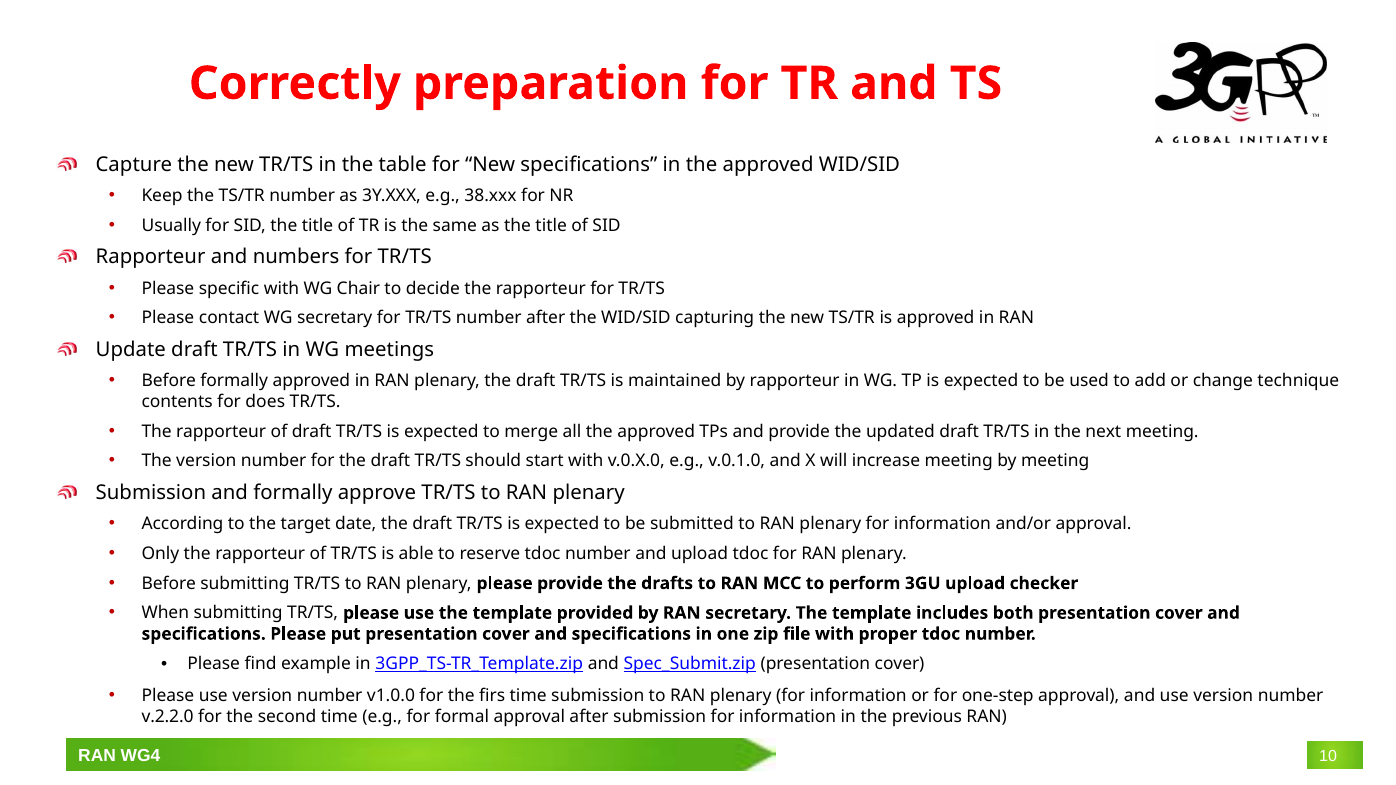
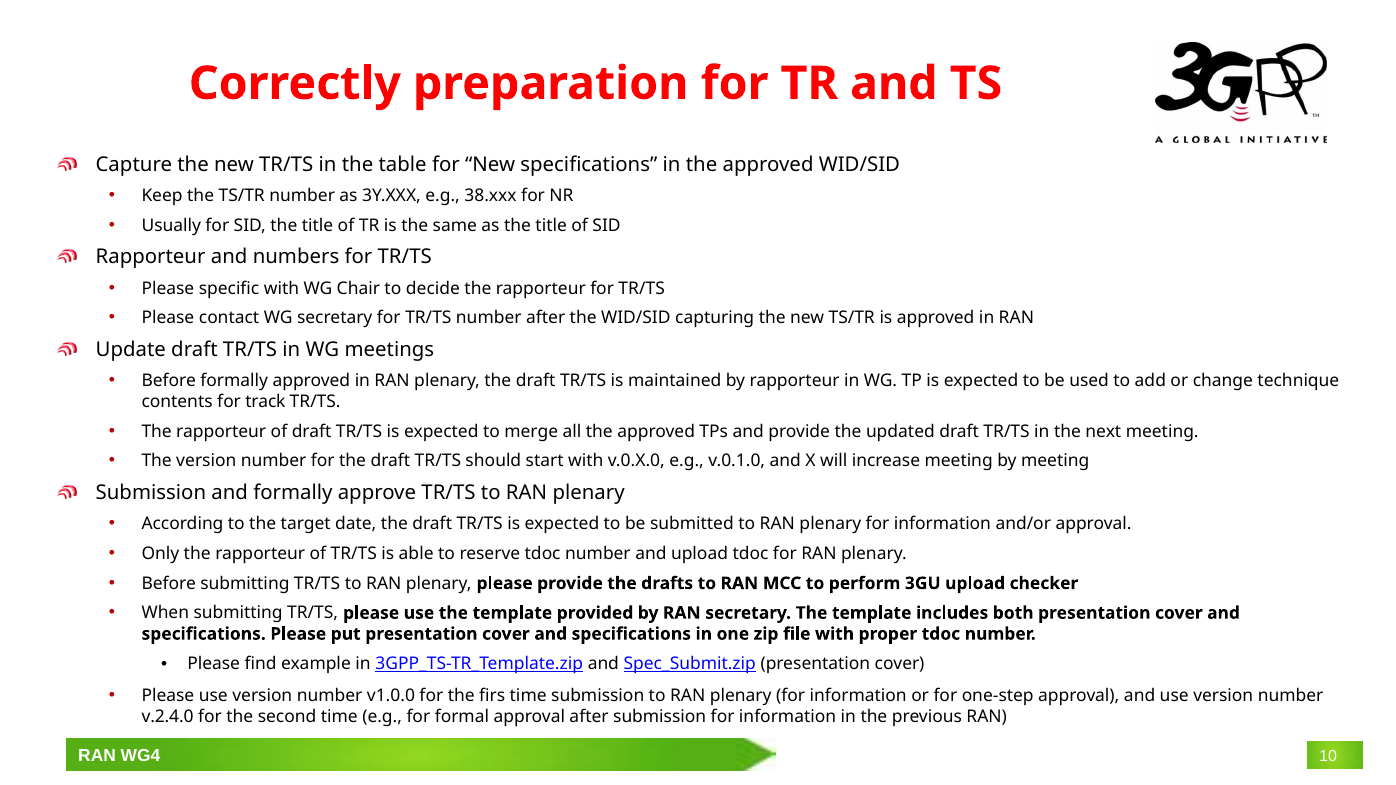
does: does -> track (265, 402)
v.2.2.0: v.2.2.0 -> v.2.4.0 (168, 717)
